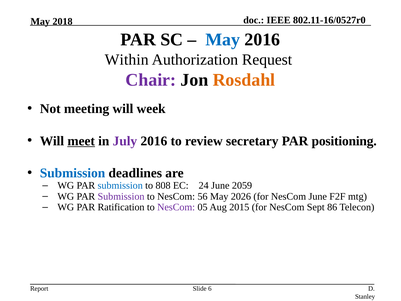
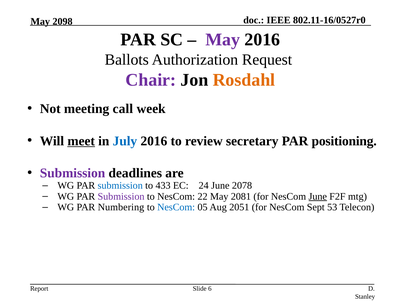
2018: 2018 -> 2098 (63, 21)
May colour: blue -> purple (223, 40)
Within: Within -> Ballots (127, 60)
meeting will: will -> call (123, 109)
July colour: purple -> blue (125, 141)
Submission colour: blue -> purple (73, 173)
808: 808 -> 433 (163, 185)
2059: 2059 -> 2078 (242, 185)
56: 56 -> 22 (203, 196)
2026: 2026 -> 2081 (241, 196)
June underline: none -> present (318, 196)
Ratification: Ratification -> Numbering (121, 207)
NesCom colour: purple -> blue (176, 207)
2015: 2015 -> 2051 (239, 207)
86: 86 -> 53 (332, 207)
